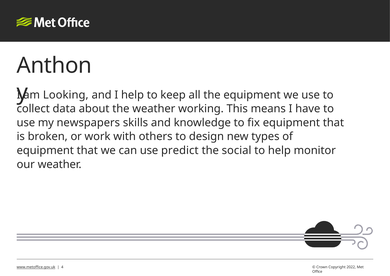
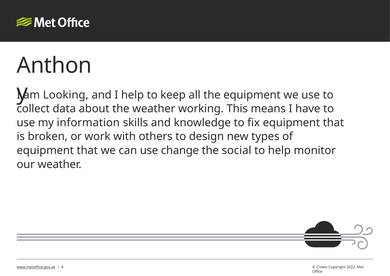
newspapers: newspapers -> information (88, 123)
predict: predict -> change (180, 150)
